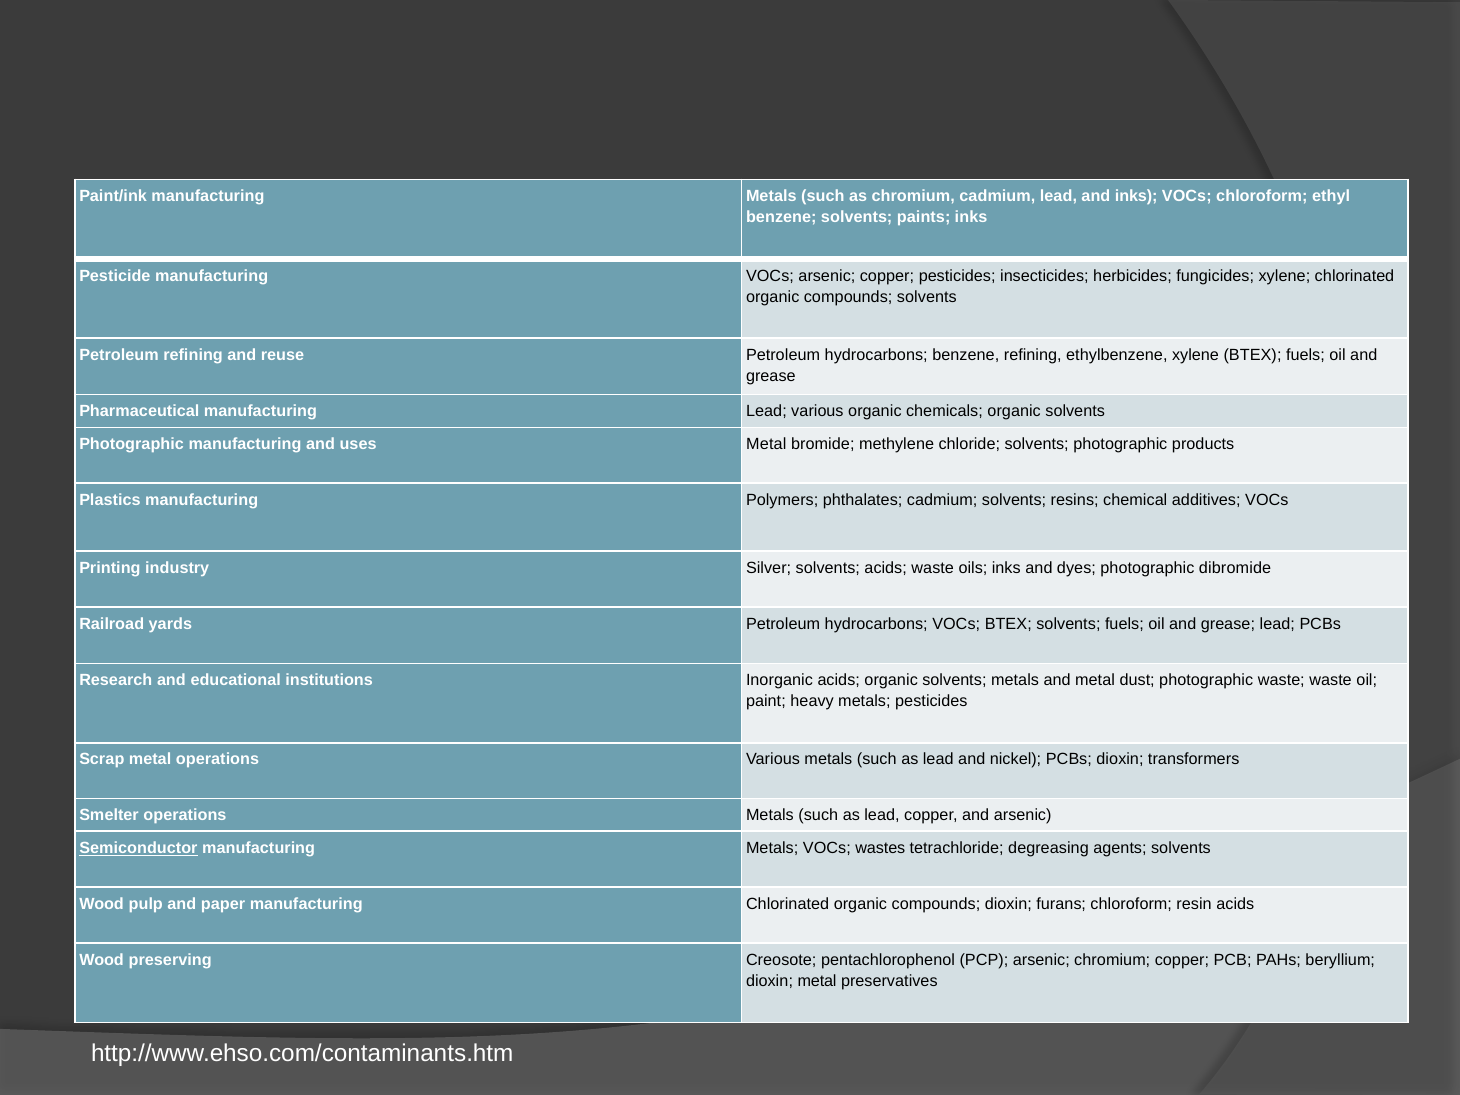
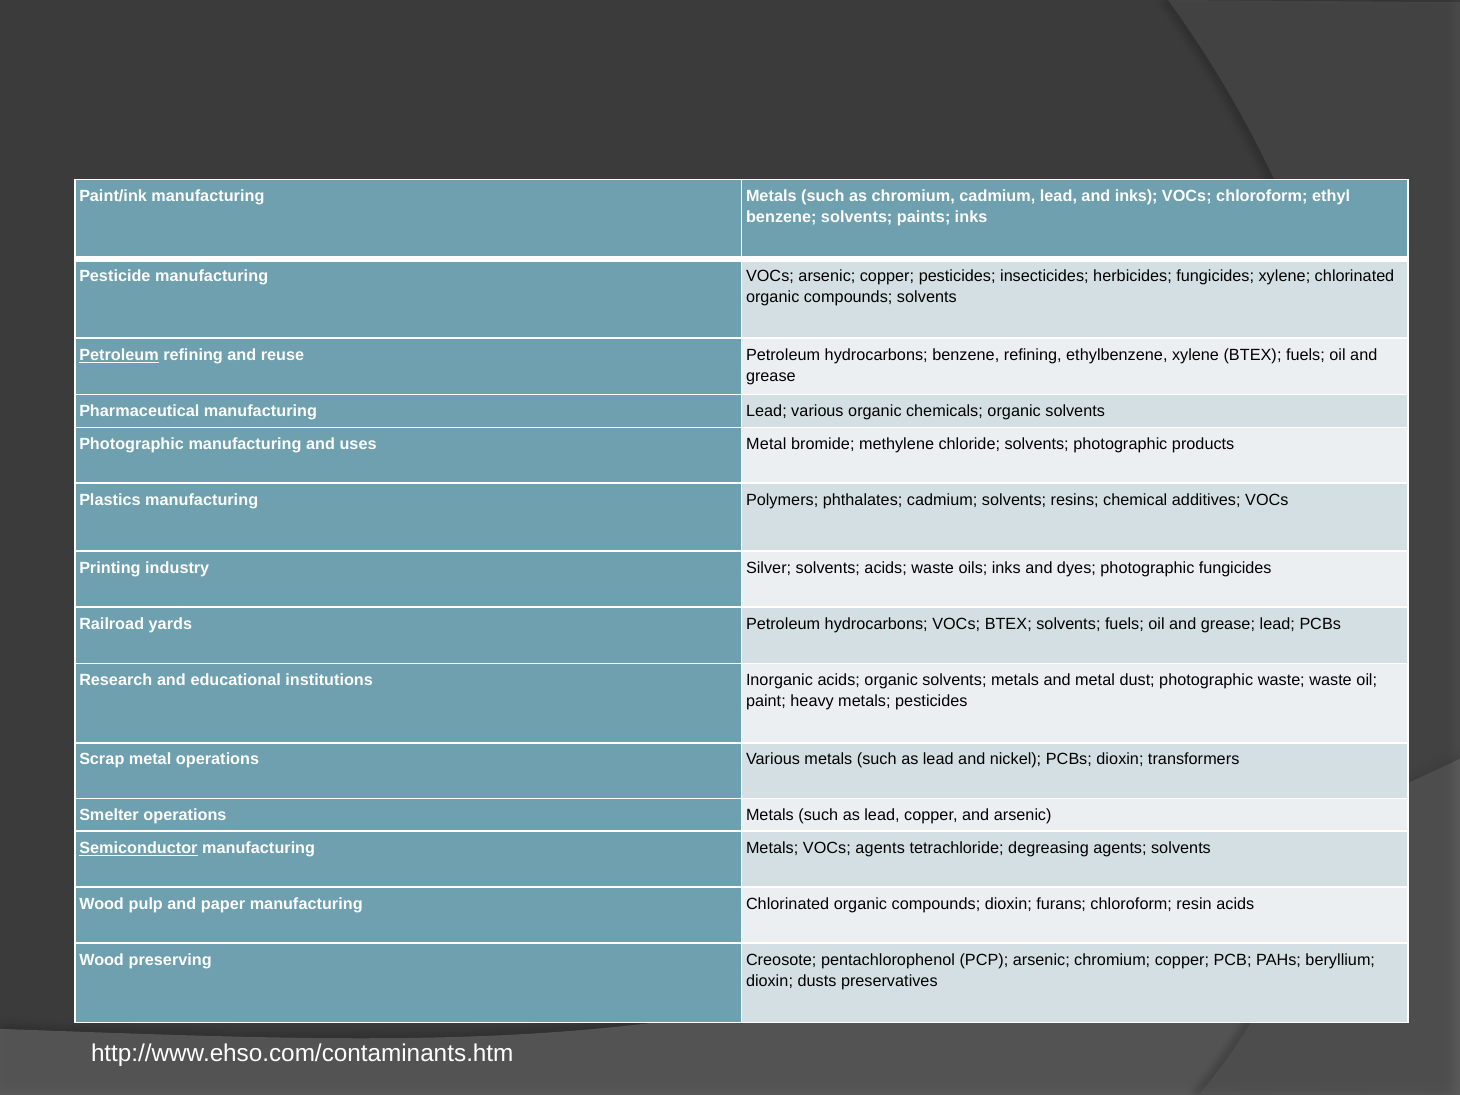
Petroleum underline: none -> present (119, 355)
photographic dibromide: dibromide -> fungicides (1235, 568)
VOCs wastes: wastes -> agents (880, 848)
dioxin metal: metal -> dusts (817, 981)
